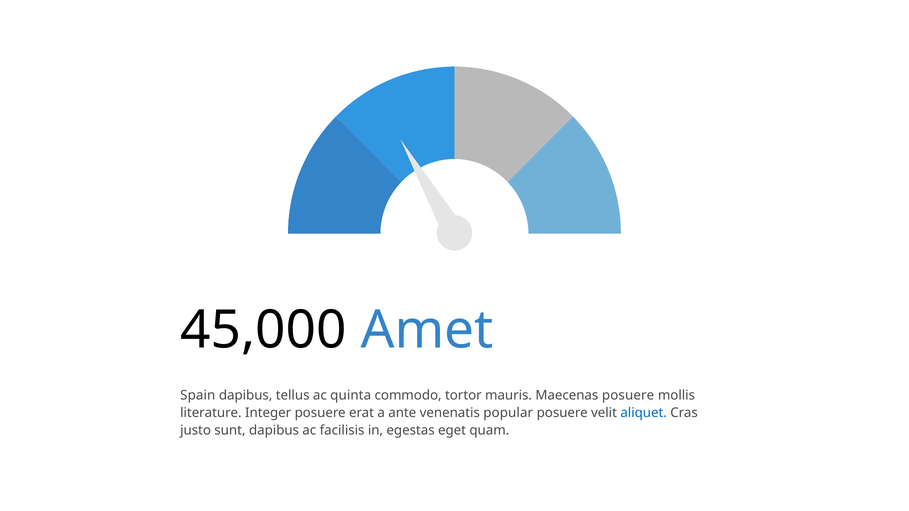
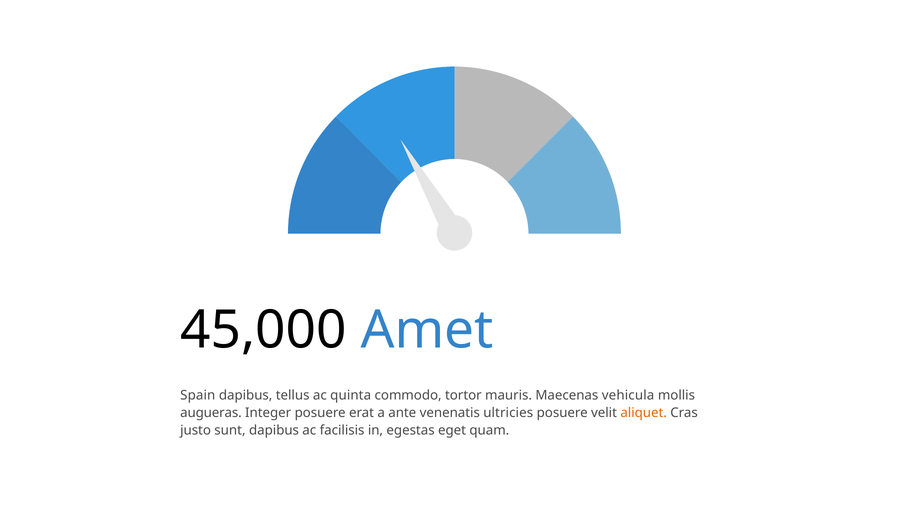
Maecenas posuere: posuere -> vehicula (628, 395)
literature: literature -> augueras (211, 413)
popular: popular -> ultricies (508, 413)
aliquet colour: blue -> orange (644, 413)
